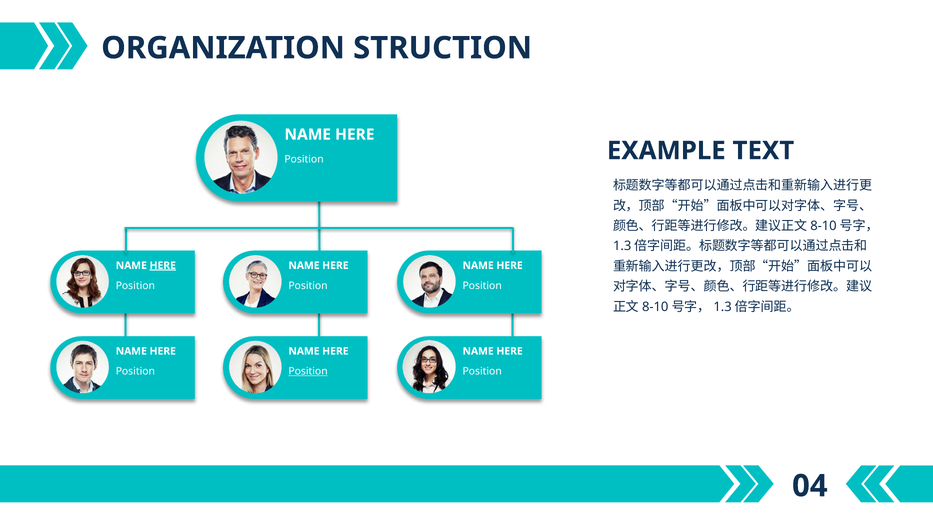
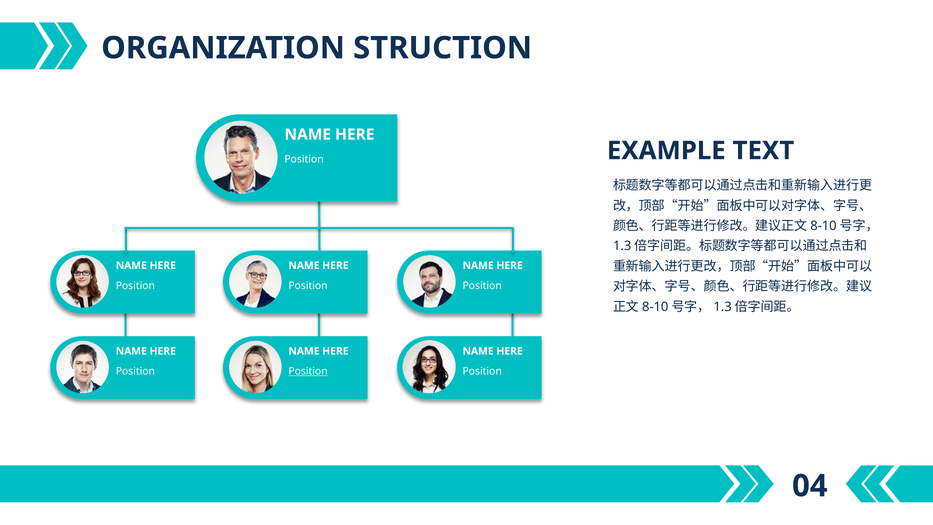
HERE underline: present -> none (163, 265)
